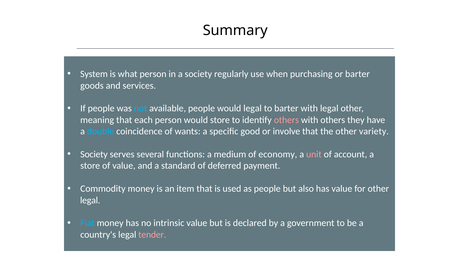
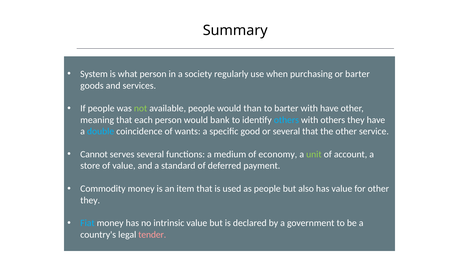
not colour: light blue -> light green (141, 109)
would legal: legal -> than (253, 109)
with legal: legal -> have (329, 109)
would store: store -> bank (220, 120)
others colour: pink -> light blue (286, 120)
or involve: involve -> several (286, 131)
variety: variety -> service (374, 131)
Society: Society -> Cannot (94, 154)
unit colour: pink -> light green (314, 154)
legal: legal -> they (90, 200)
